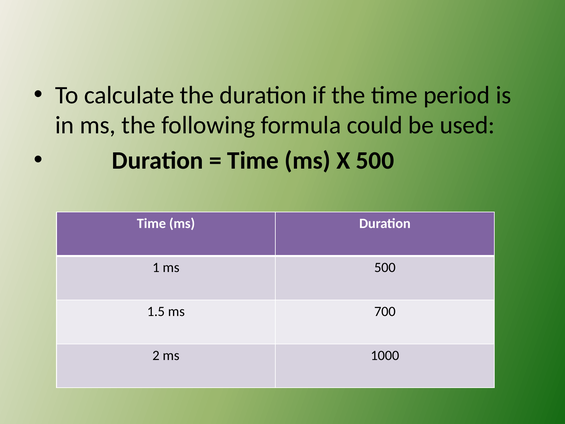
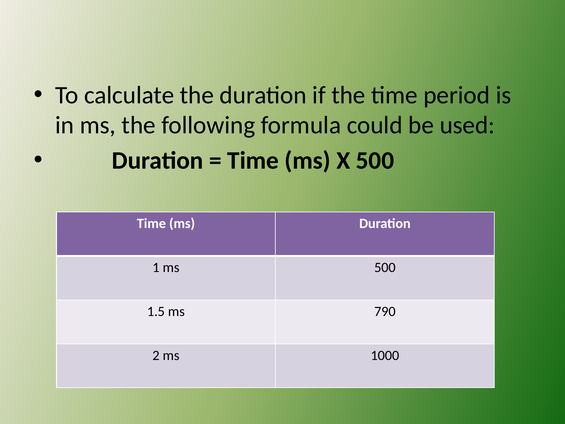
700: 700 -> 790 (385, 311)
